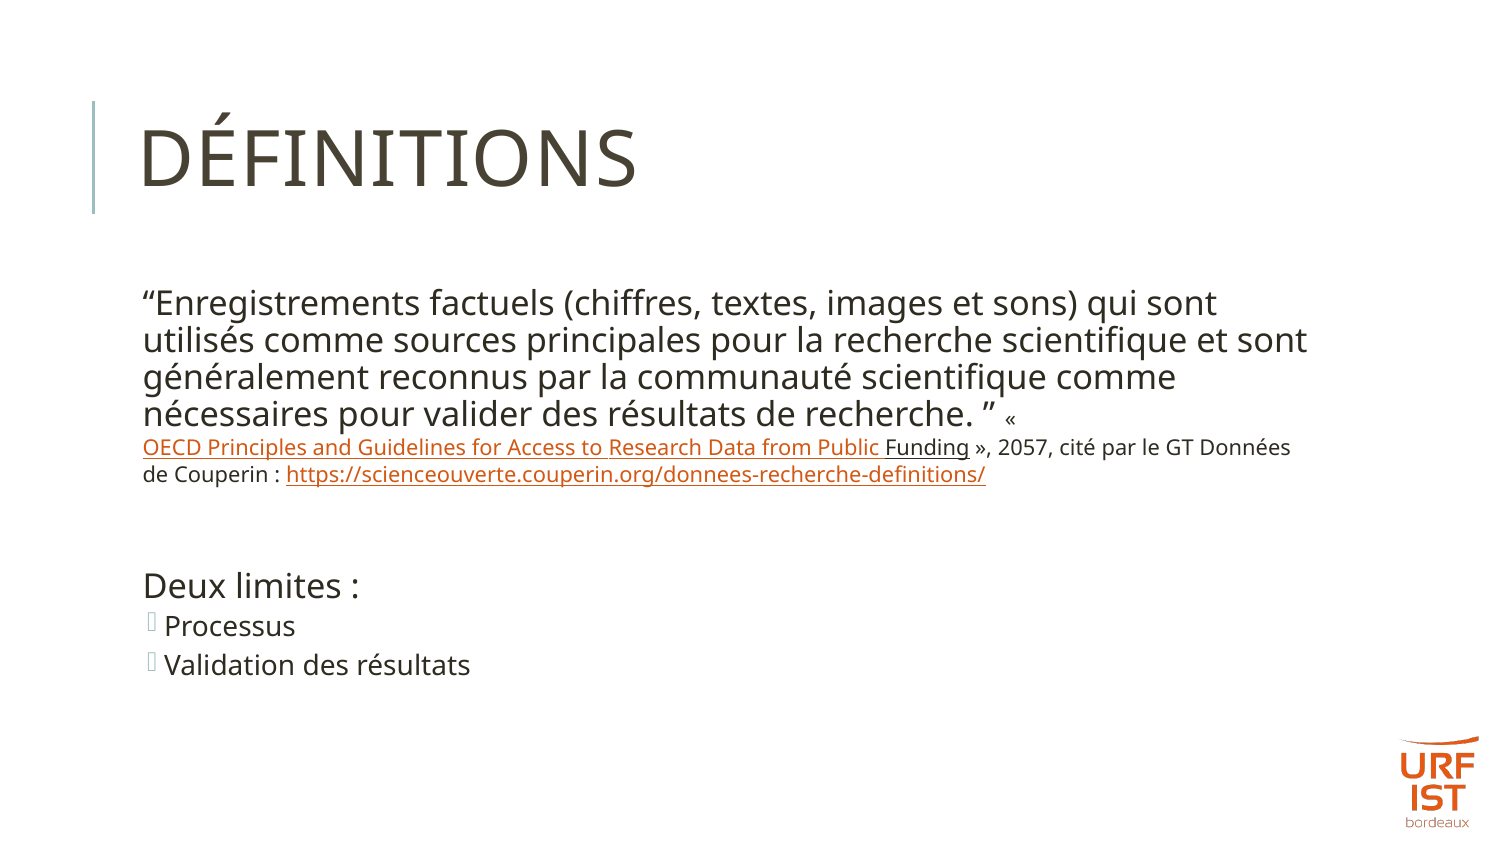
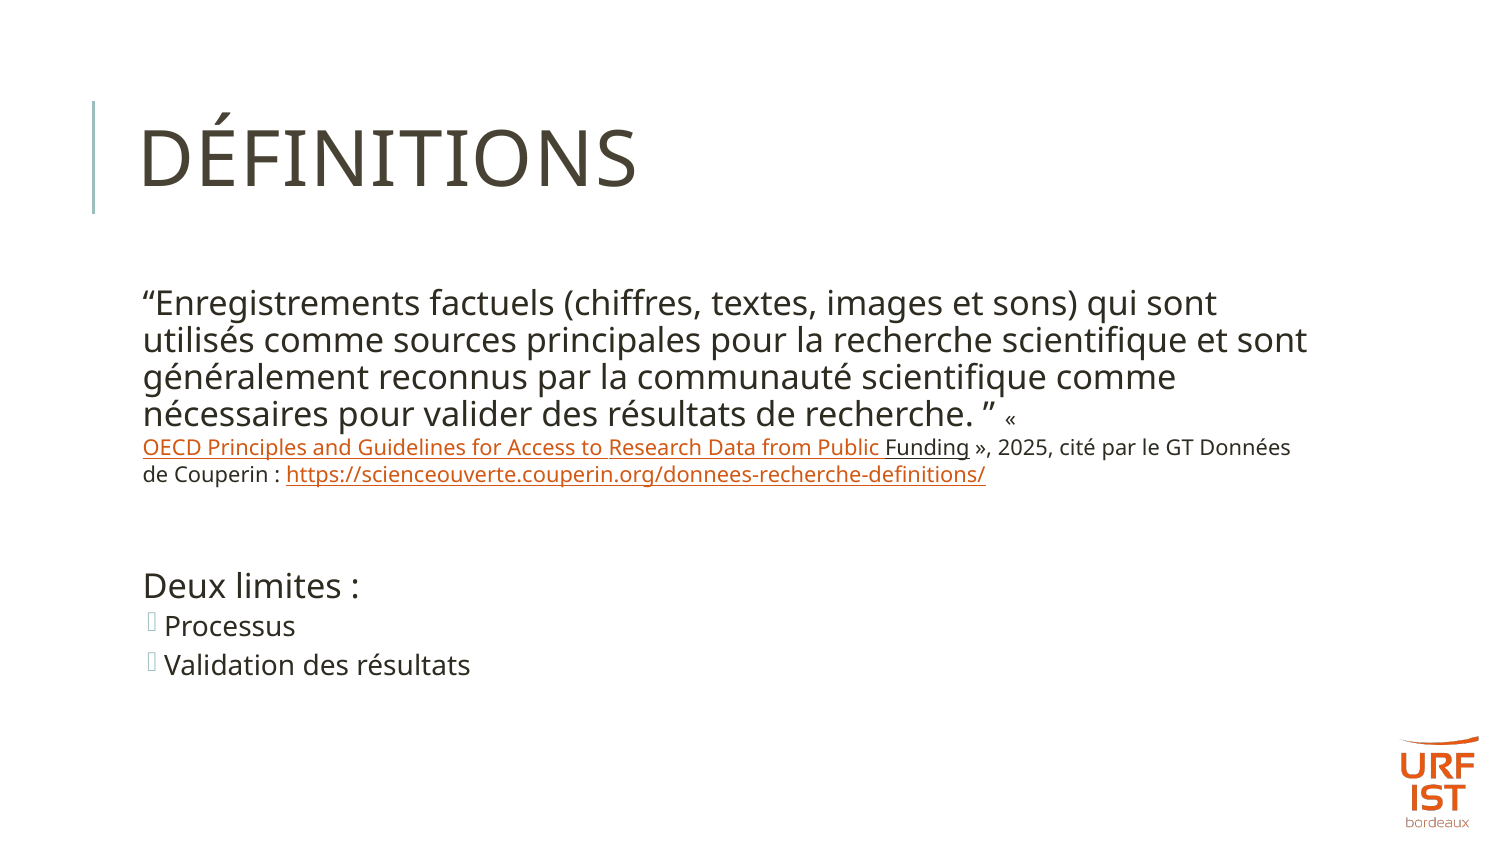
2057: 2057 -> 2025 (1026, 449)
